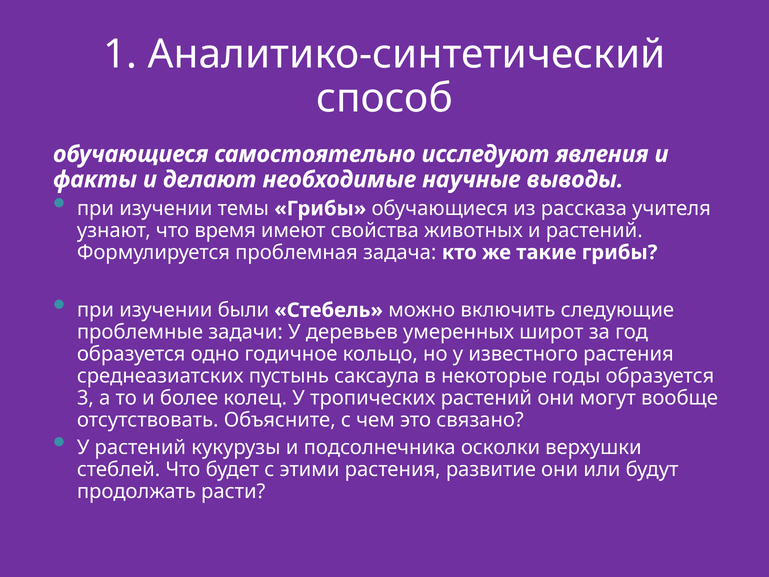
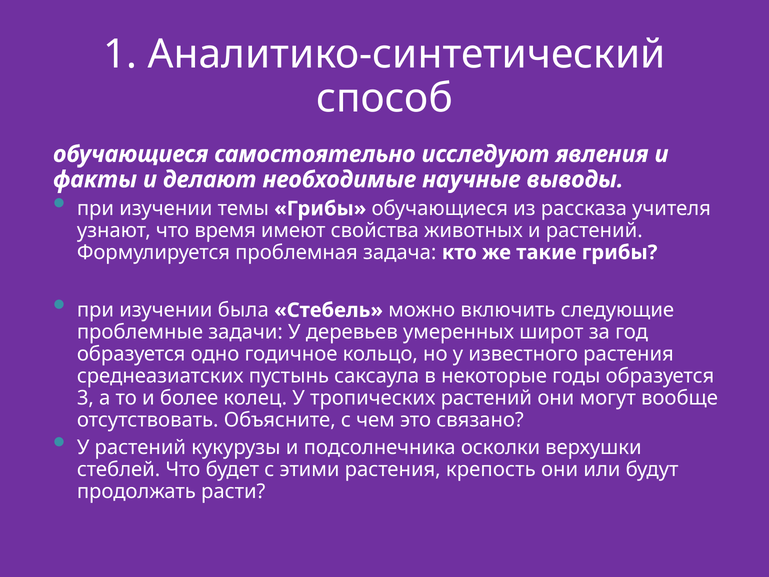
были: были -> была (243, 310)
развитие: развитие -> крепость (491, 469)
